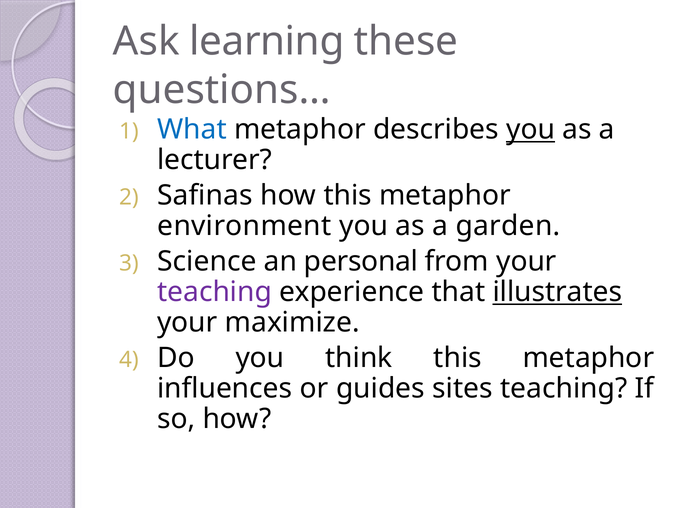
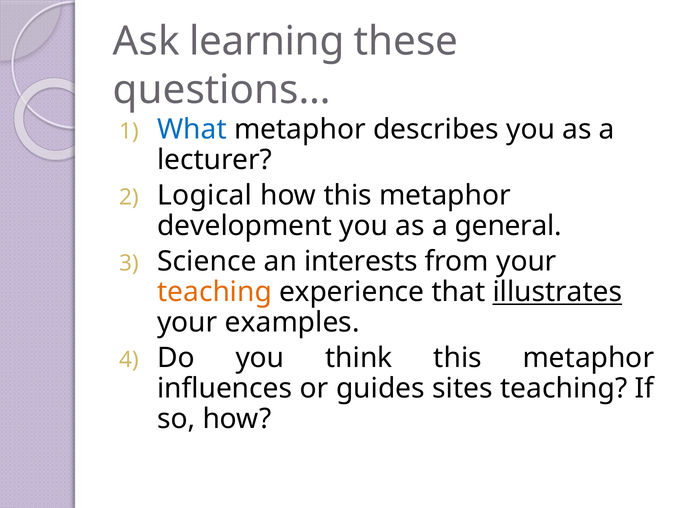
you underline: present -> none (531, 129)
Safinas: Safinas -> Logical (205, 195)
environment: environment -> development (245, 226)
garden: garden -> general (508, 226)
personal: personal -> interests (361, 261)
teaching colour: purple -> orange (215, 292)
maximize: maximize -> examples (292, 322)
